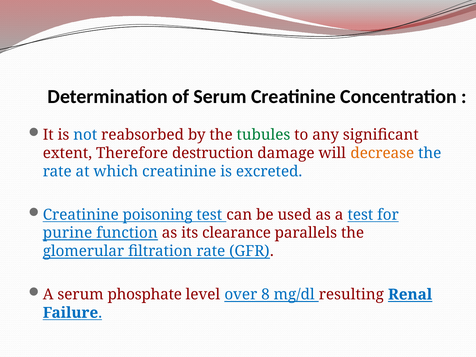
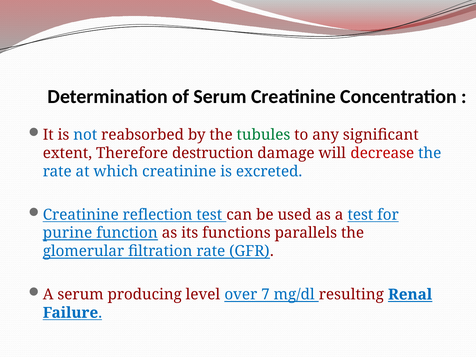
decrease colour: orange -> red (382, 153)
poisoning: poisoning -> reflection (158, 215)
clearance: clearance -> functions (236, 233)
phosphate: phosphate -> producing (145, 295)
8: 8 -> 7 (265, 295)
